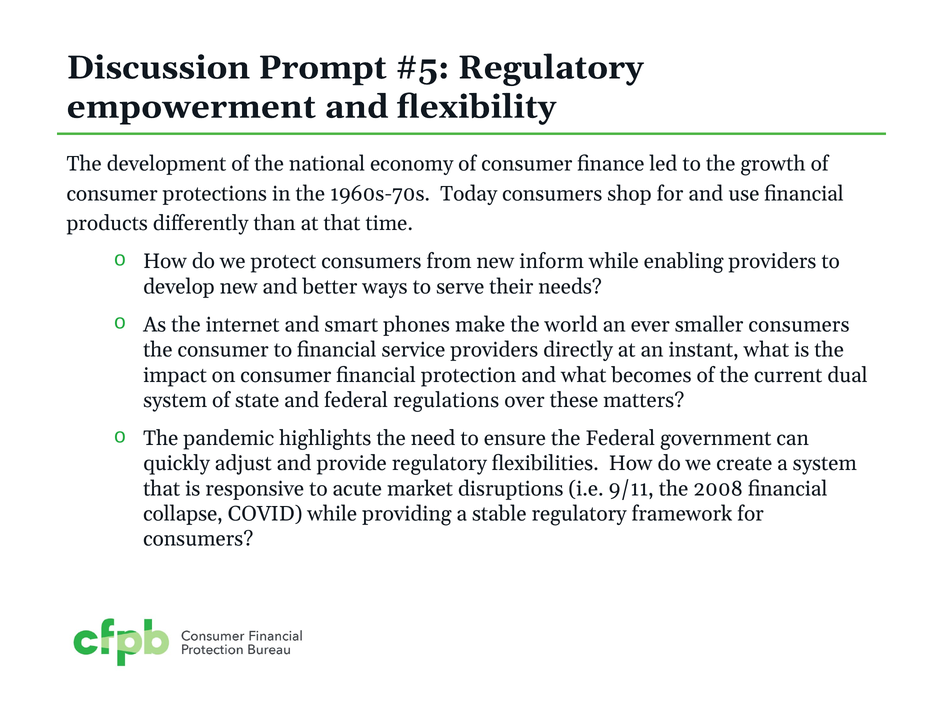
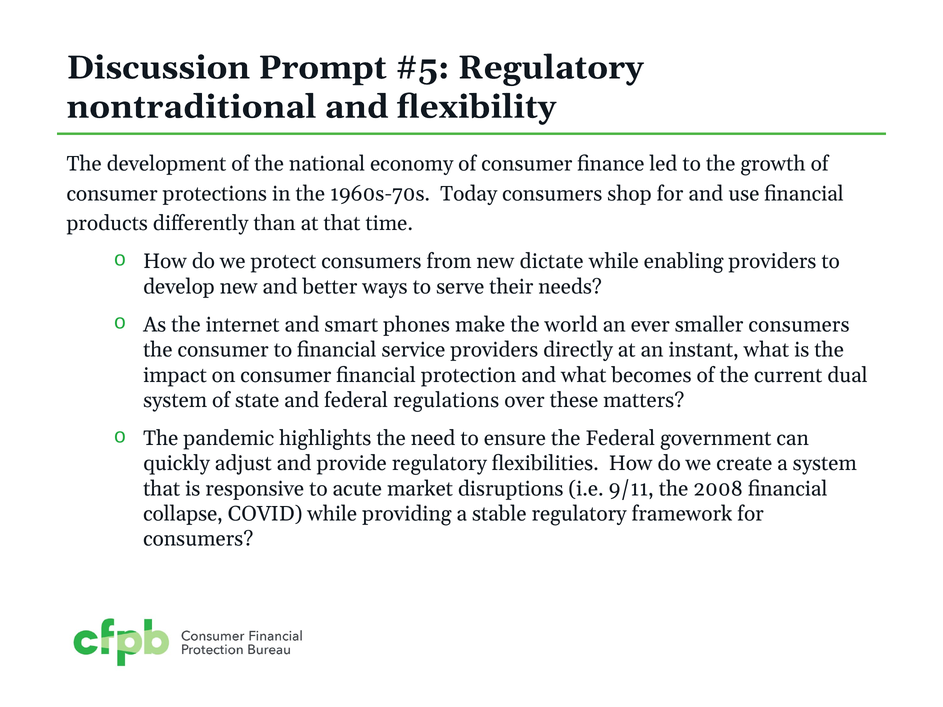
empowerment: empowerment -> nontraditional (192, 107)
inform: inform -> dictate (552, 262)
